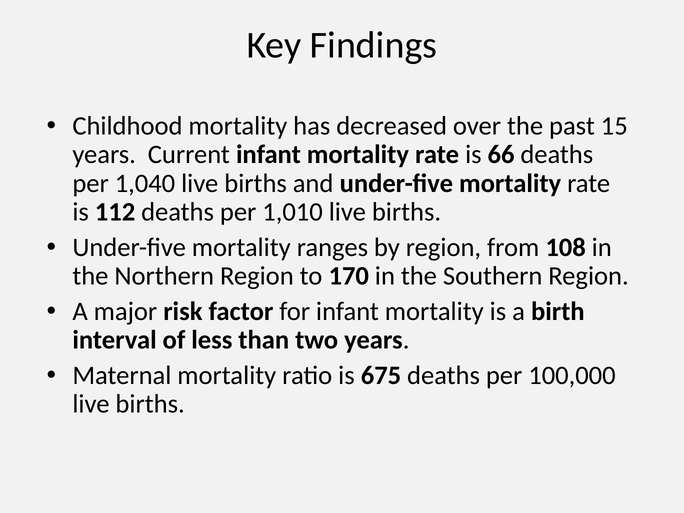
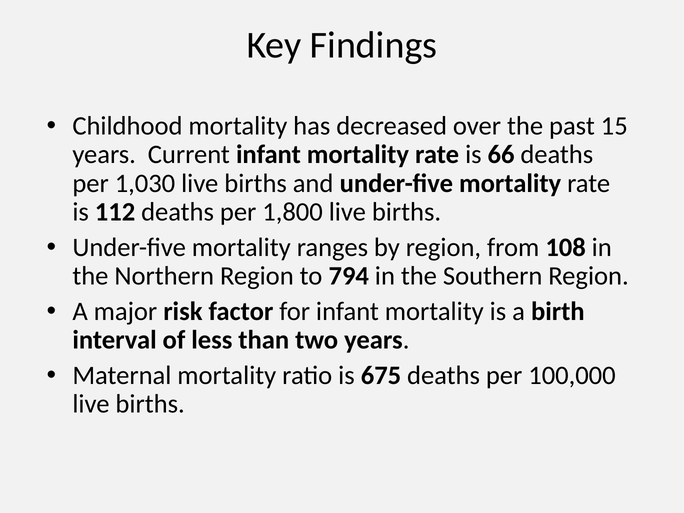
1,040: 1,040 -> 1,030 (145, 183)
1,010: 1,010 -> 1,800 (293, 212)
170: 170 -> 794 (349, 276)
